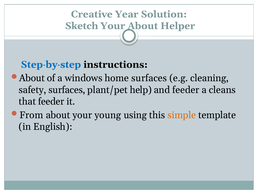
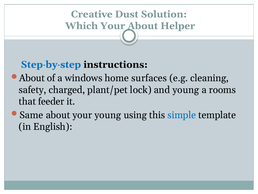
Year: Year -> Dust (127, 14)
Sketch: Sketch -> Which (82, 26)
safety surfaces: surfaces -> charged (67, 90)
help: help -> lock (141, 90)
and feeder: feeder -> young (186, 90)
cleans: cleans -> rooms (222, 90)
From: From -> Same (31, 115)
simple colour: orange -> blue (182, 115)
